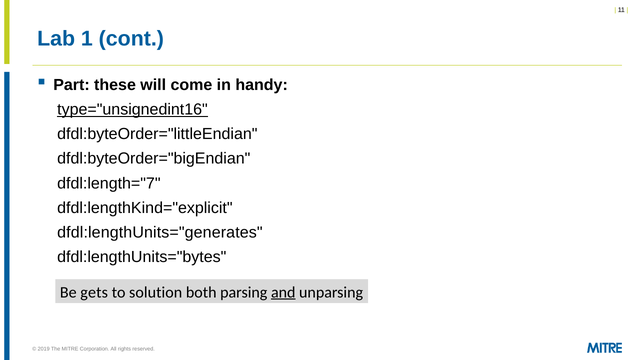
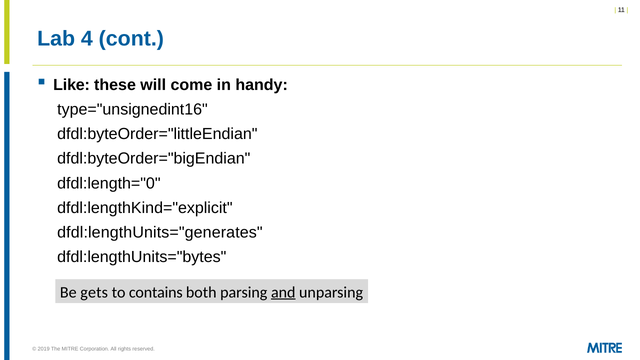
1: 1 -> 4 (87, 39)
Part: Part -> Like (72, 85)
type="unsignedint16 underline: present -> none (132, 110)
dfdl:length="7: dfdl:length="7 -> dfdl:length="0 (109, 183)
solution: solution -> contains (156, 292)
